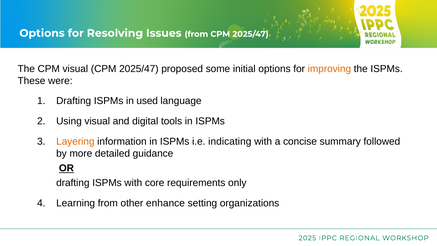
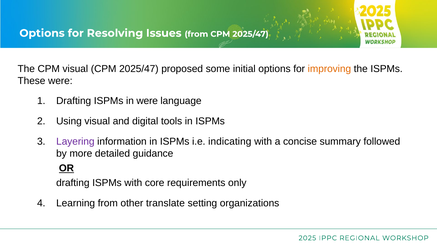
in used: used -> were (147, 101)
Layering colour: orange -> purple (75, 141)
enhance: enhance -> translate (165, 203)
